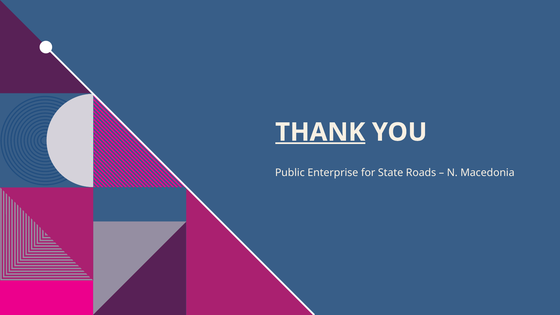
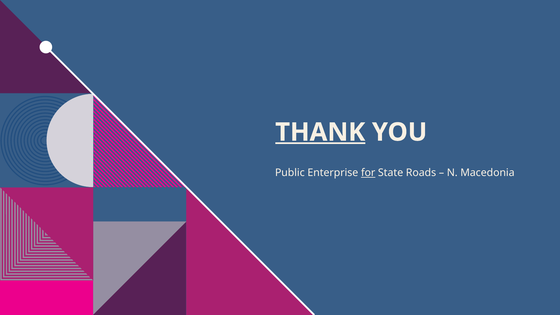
for underline: none -> present (368, 173)
